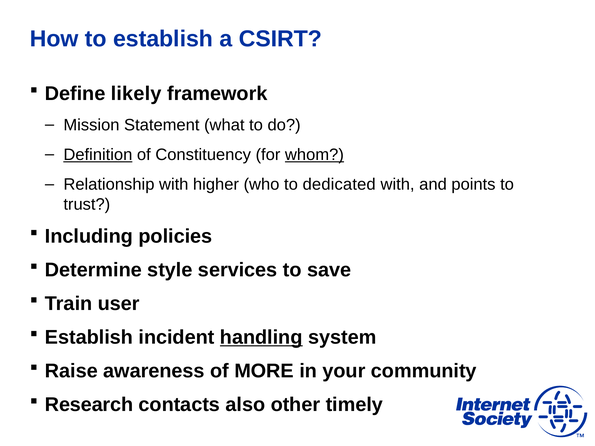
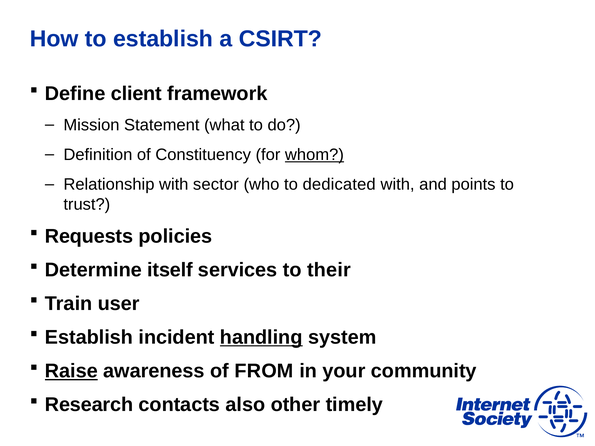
likely: likely -> client (136, 94)
Definition underline: present -> none (98, 155)
higher: higher -> sector (216, 185)
Including: Including -> Requests (89, 236)
style: style -> itself (170, 270)
save: save -> their (329, 270)
Raise underline: none -> present (71, 371)
MORE: MORE -> FROM (264, 371)
